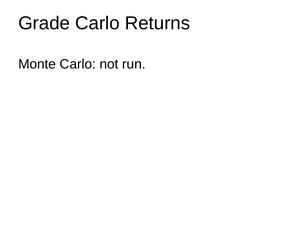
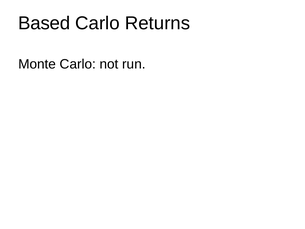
Grade: Grade -> Based (44, 23)
